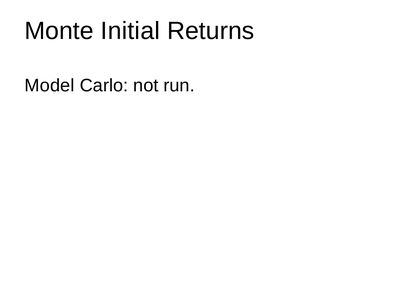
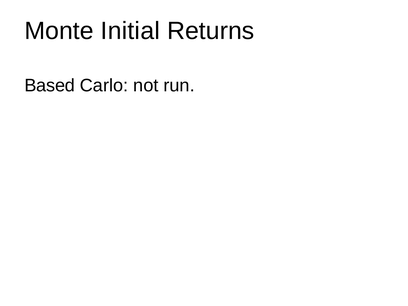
Model: Model -> Based (50, 86)
